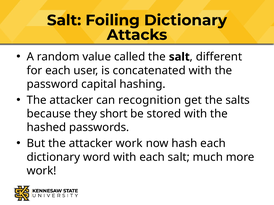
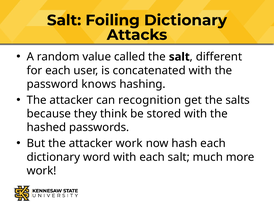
capital: capital -> knows (99, 84)
short: short -> think (114, 114)
